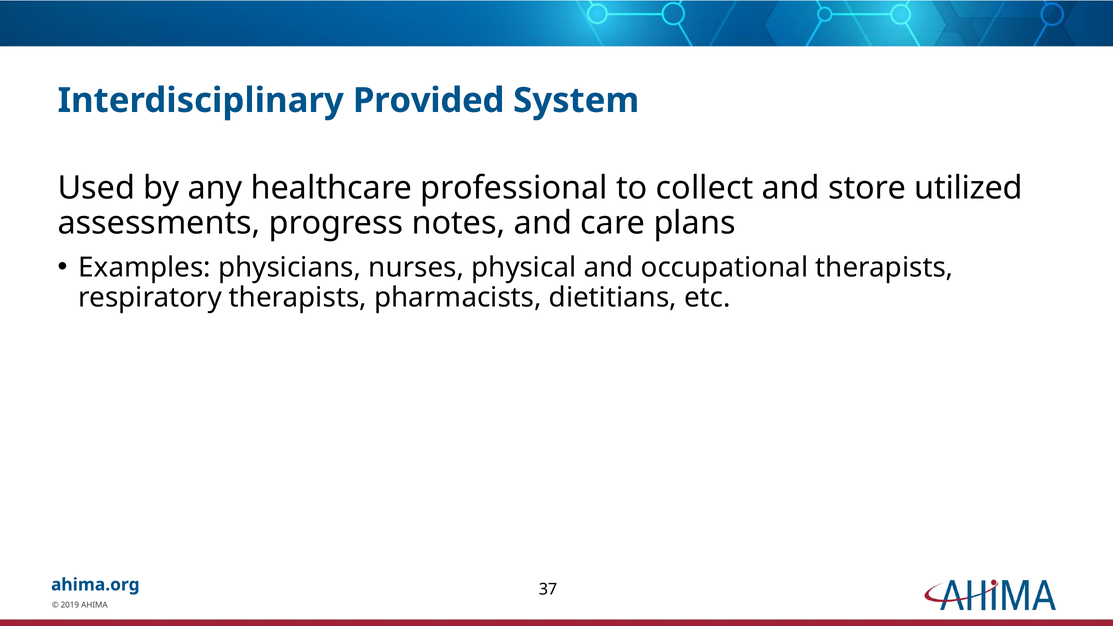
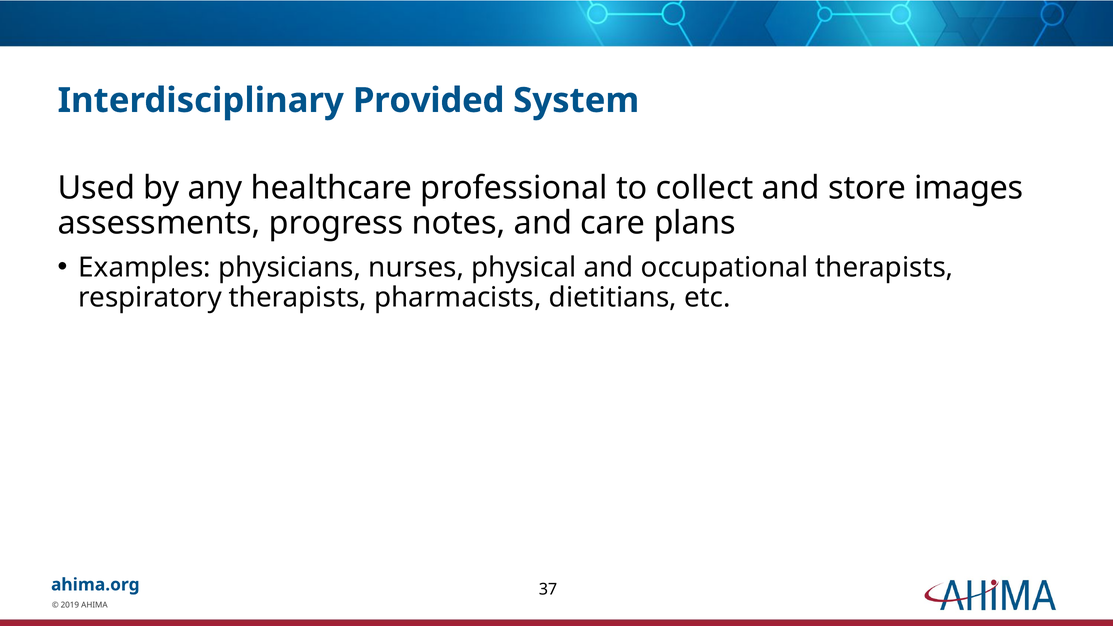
utilized: utilized -> images (969, 188)
